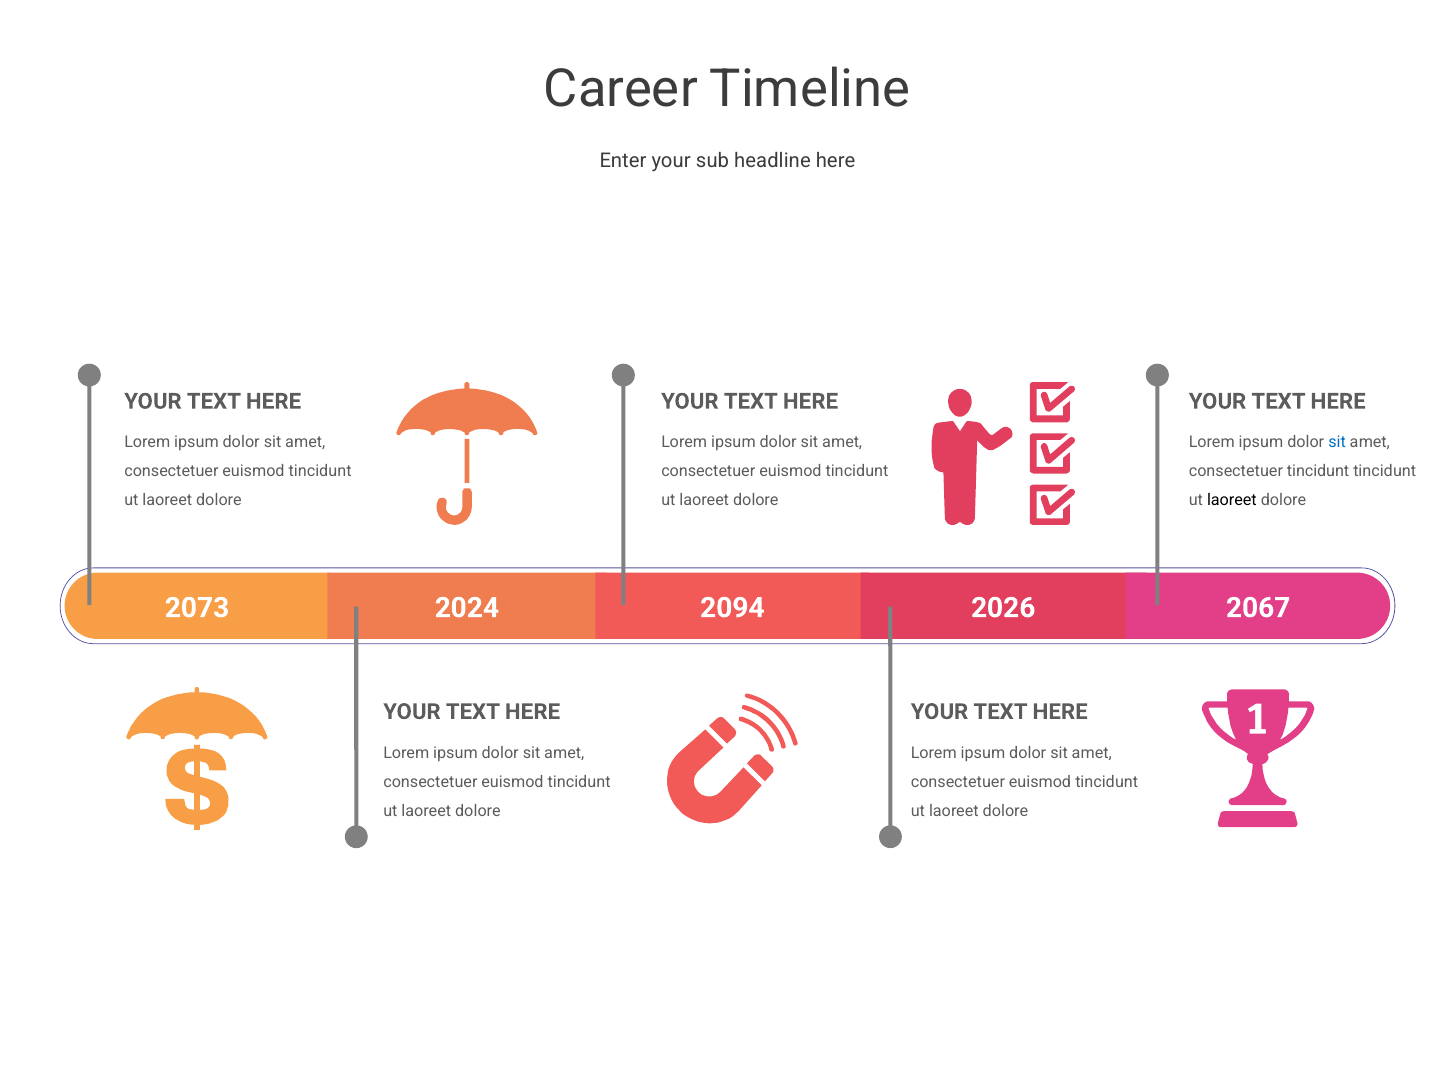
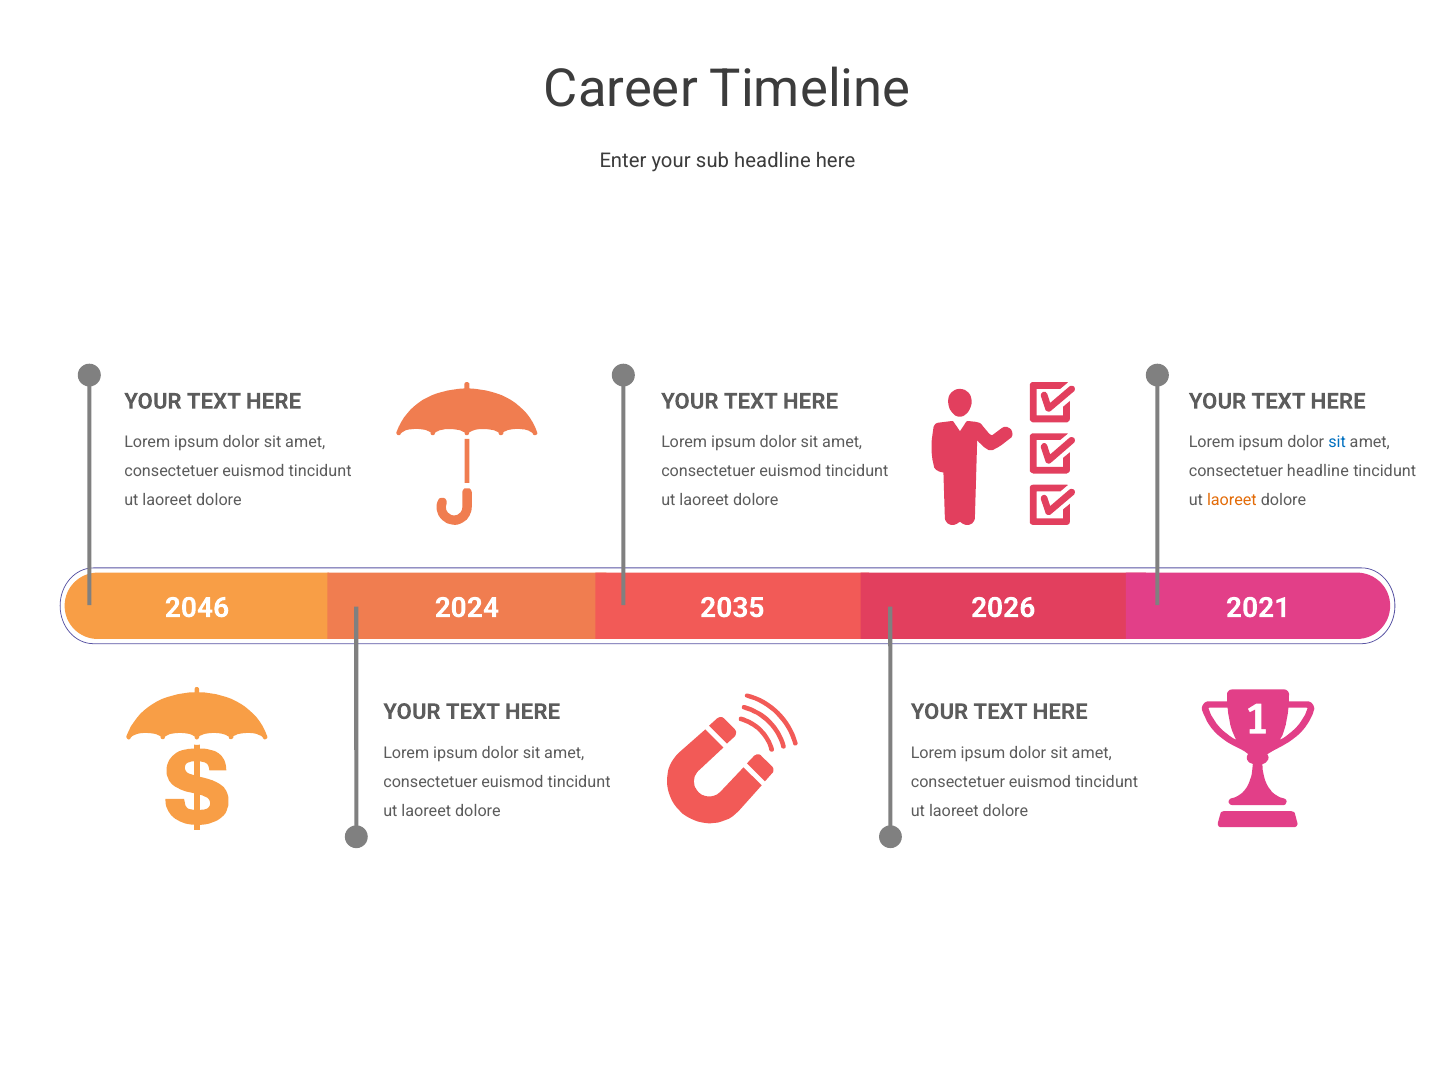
consectetuer tincidunt: tincidunt -> headline (1318, 472)
laoreet colour: black -> orange (1232, 501)
2073: 2073 -> 2046 (197, 608)
2094: 2094 -> 2035 (732, 608)
2067: 2067 -> 2021 (1258, 608)
